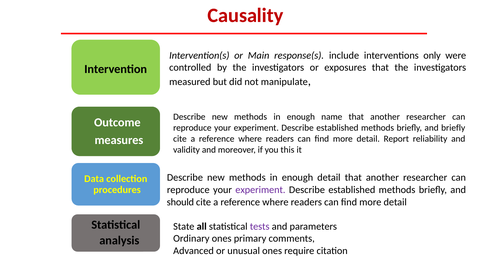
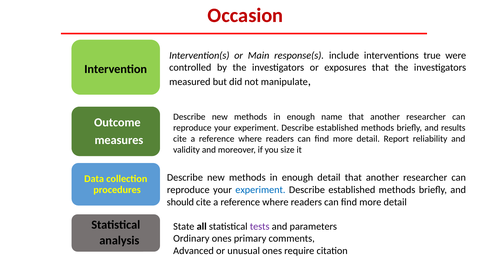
Causality: Causality -> Occasion (245, 15)
only: only -> true (432, 55)
and briefly: briefly -> results (453, 128)
this: this -> size (287, 150)
experiment colour: purple -> blue (260, 189)
